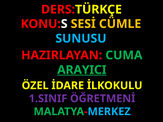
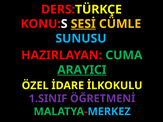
SESİ underline: none -> present (83, 24)
